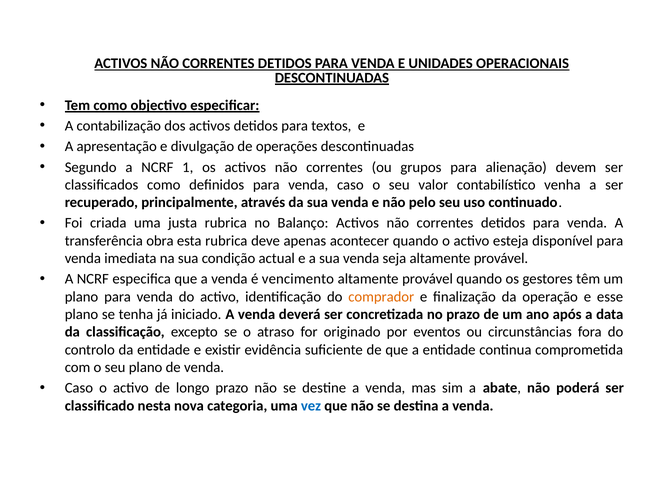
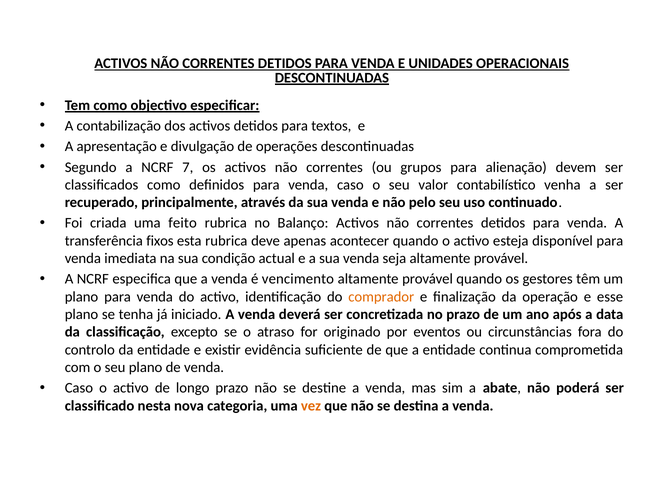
1: 1 -> 7 (188, 167)
justa: justa -> feito (183, 223)
obra: obra -> fixos (160, 241)
vez colour: blue -> orange (311, 406)
